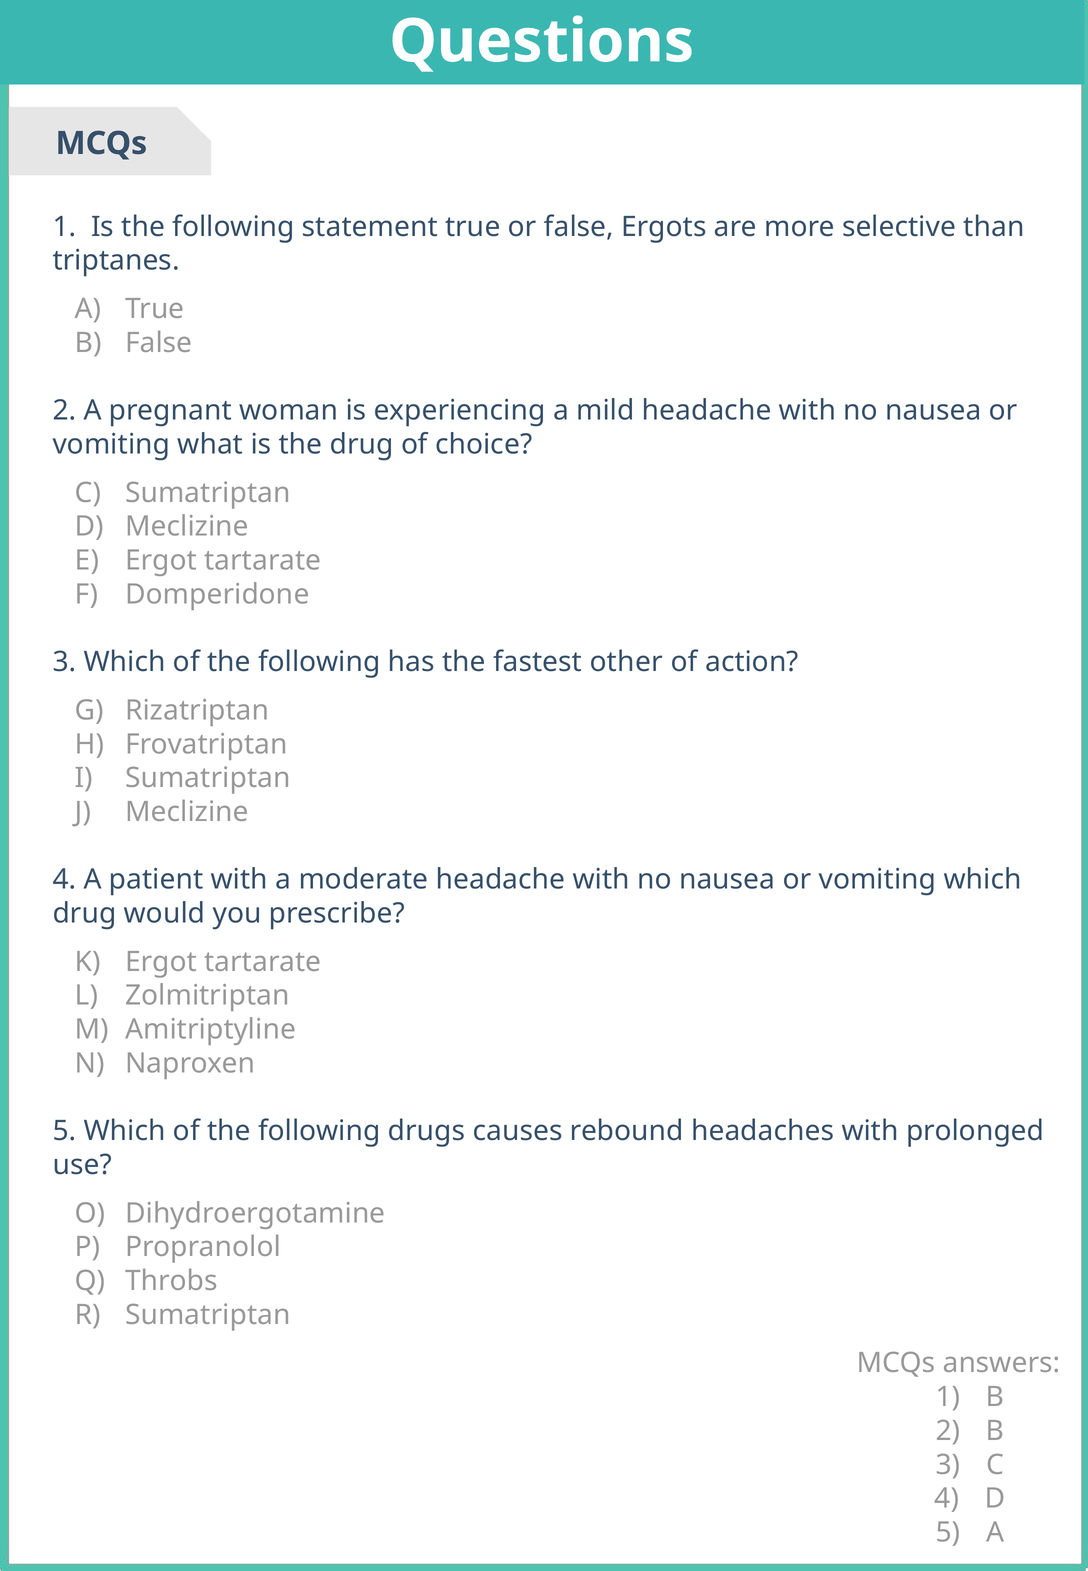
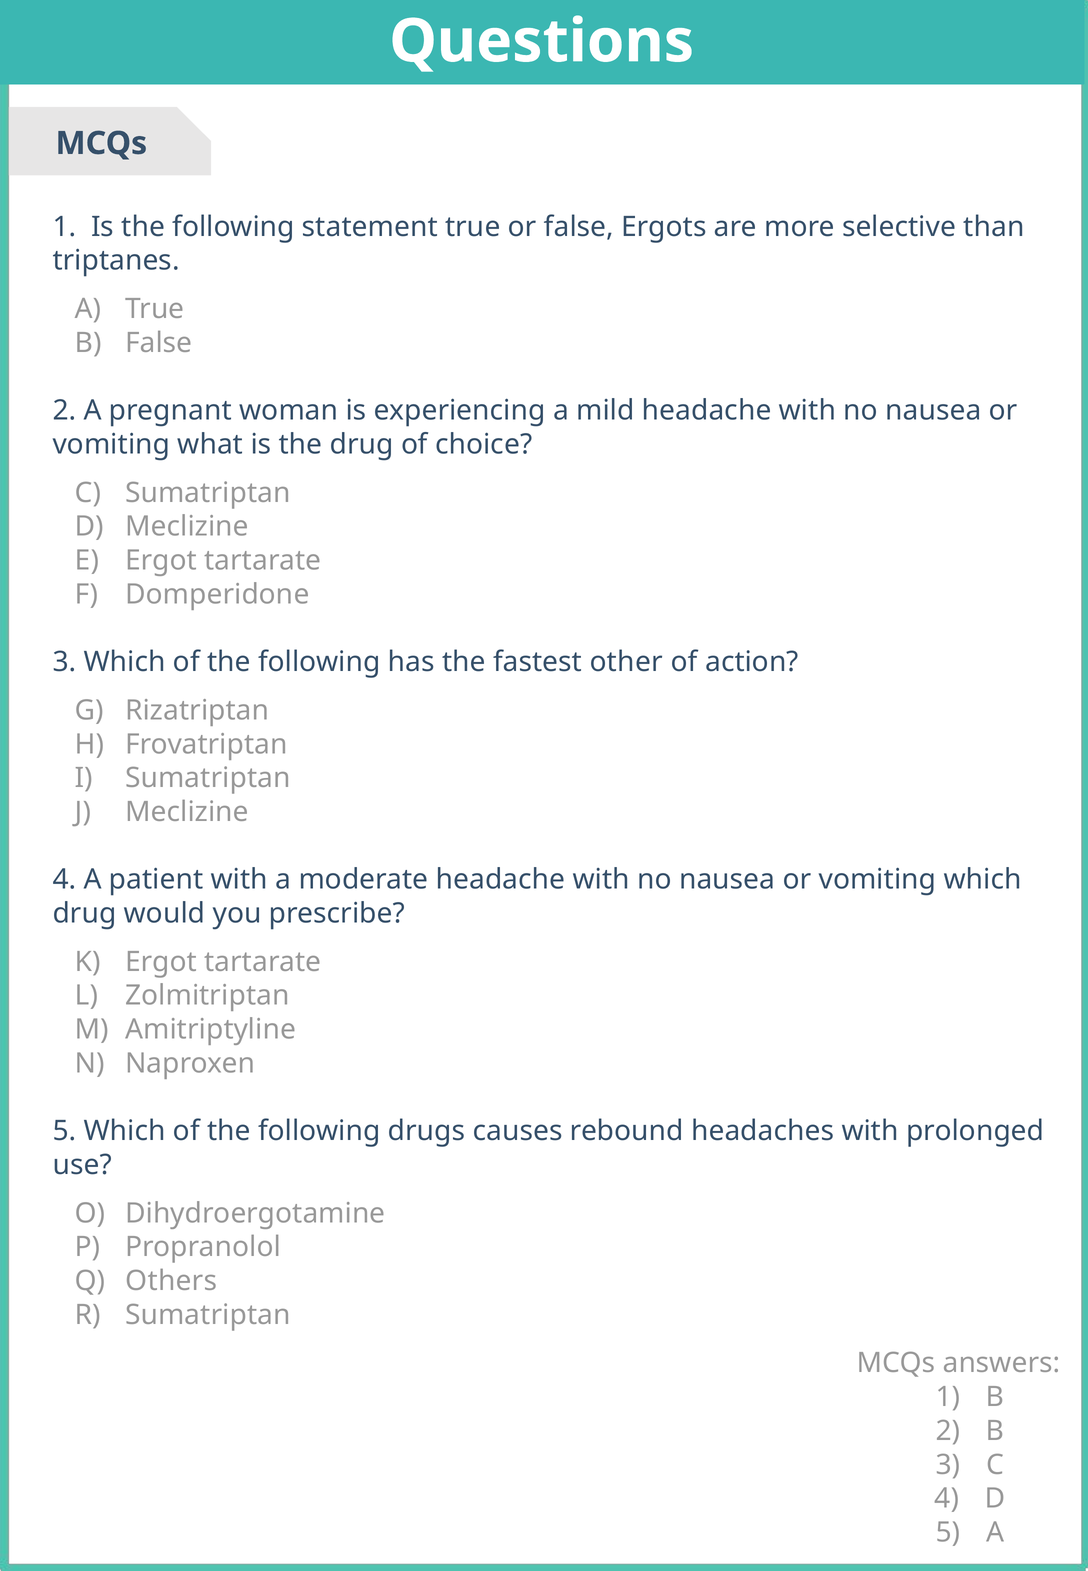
Throbs: Throbs -> Others (171, 1281)
